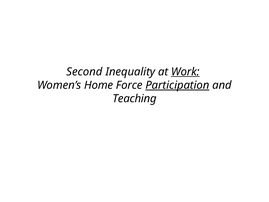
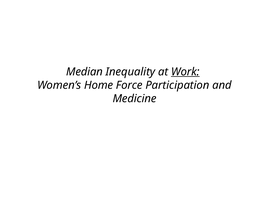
Second: Second -> Median (84, 72)
Participation underline: present -> none (177, 85)
Teaching: Teaching -> Medicine (135, 99)
